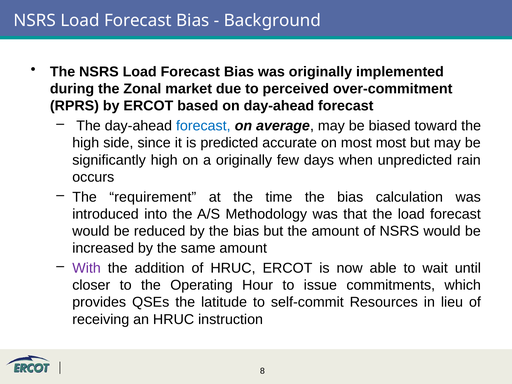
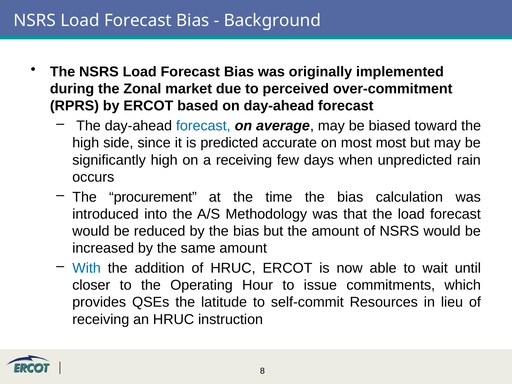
a originally: originally -> receiving (244, 160)
requirement: requirement -> procurement (153, 197)
With colour: purple -> blue (87, 268)
